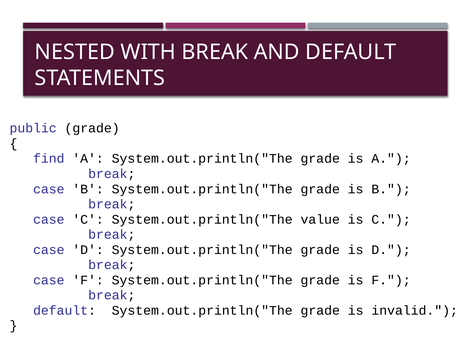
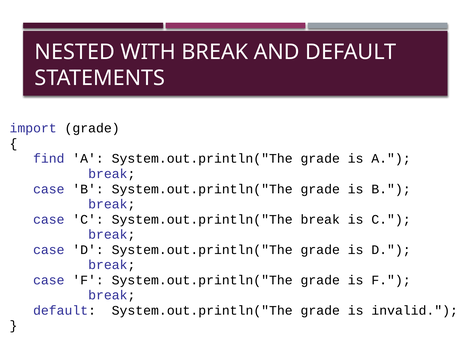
public: public -> import (33, 128)
System.out.println("The value: value -> break (320, 220)
